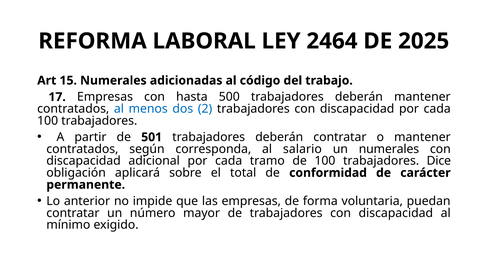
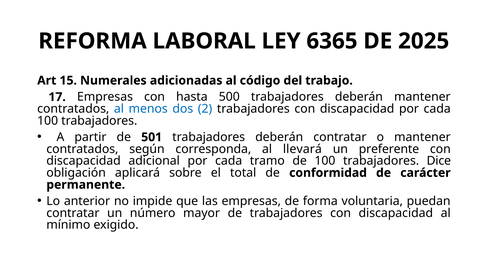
2464: 2464 -> 6365 (332, 41)
salario: salario -> llevará (302, 149)
un numerales: numerales -> preferente (389, 149)
